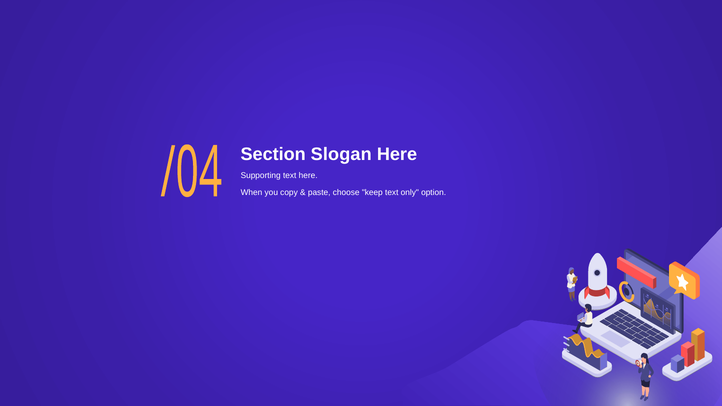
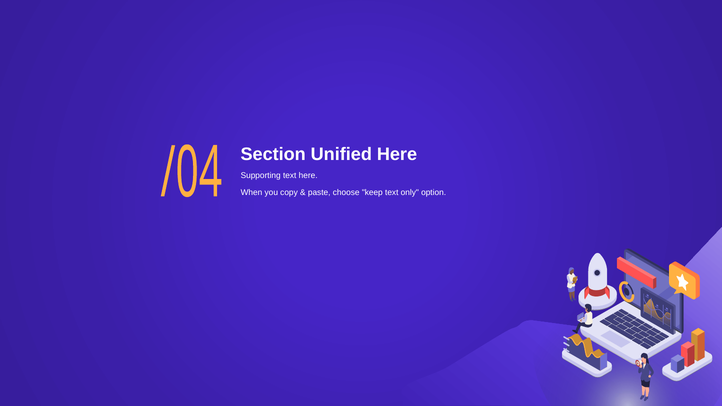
Slogan: Slogan -> Unified (341, 155)
